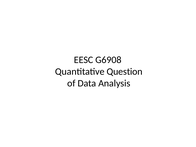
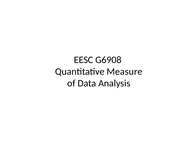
Question: Question -> Measure (125, 72)
